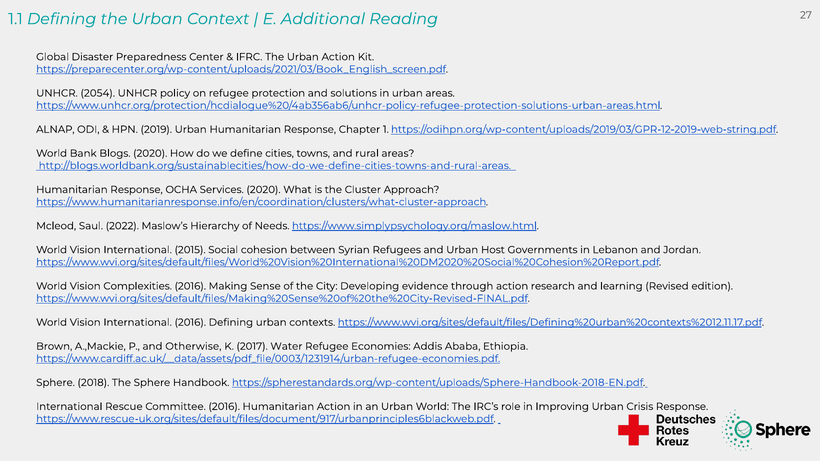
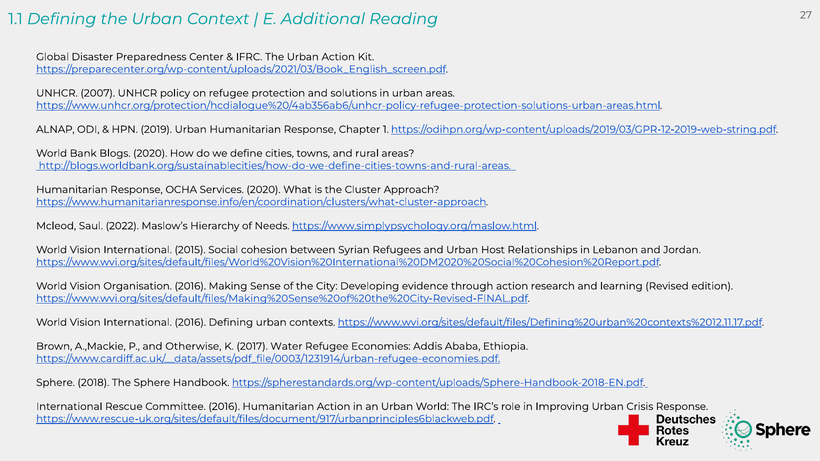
2054: 2054 -> 2007 (98, 93)
Governments: Governments -> Relationships (542, 250)
Complexities: Complexities -> Organisation (138, 286)
